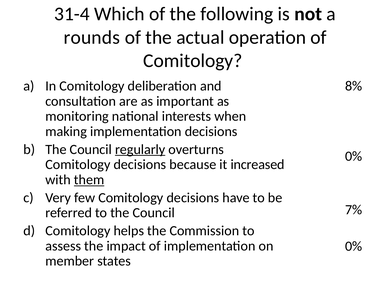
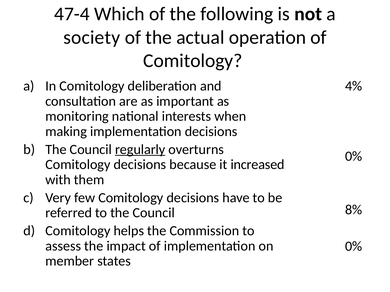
31-4: 31-4 -> 47-4 (72, 14)
rounds: rounds -> society (92, 37)
8%: 8% -> 4% (354, 86)
them underline: present -> none (89, 180)
7%: 7% -> 8% (354, 210)
